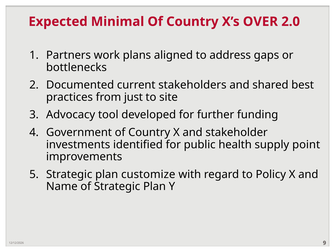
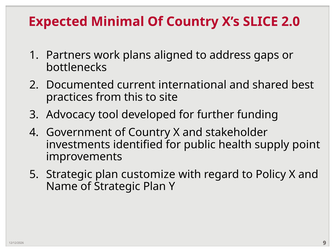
OVER: OVER -> SLICE (260, 22)
stakeholders: stakeholders -> international (192, 85)
just: just -> this (133, 97)
